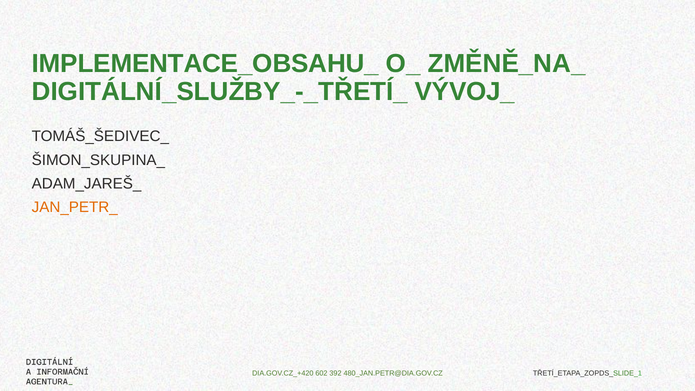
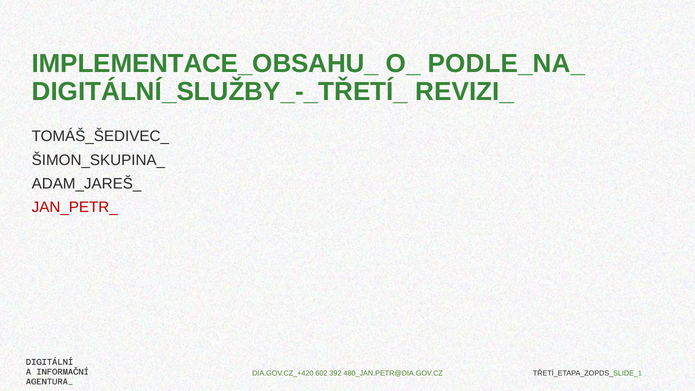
ZMĚNĚ_NA_: ZMĚNĚ_NA_ -> PODLE_NA_ (507, 64)
VÝVOJ_: VÝVOJ_ -> REVIZI_ (465, 92)
JAN_PETR_ colour: orange -> red (75, 207)
